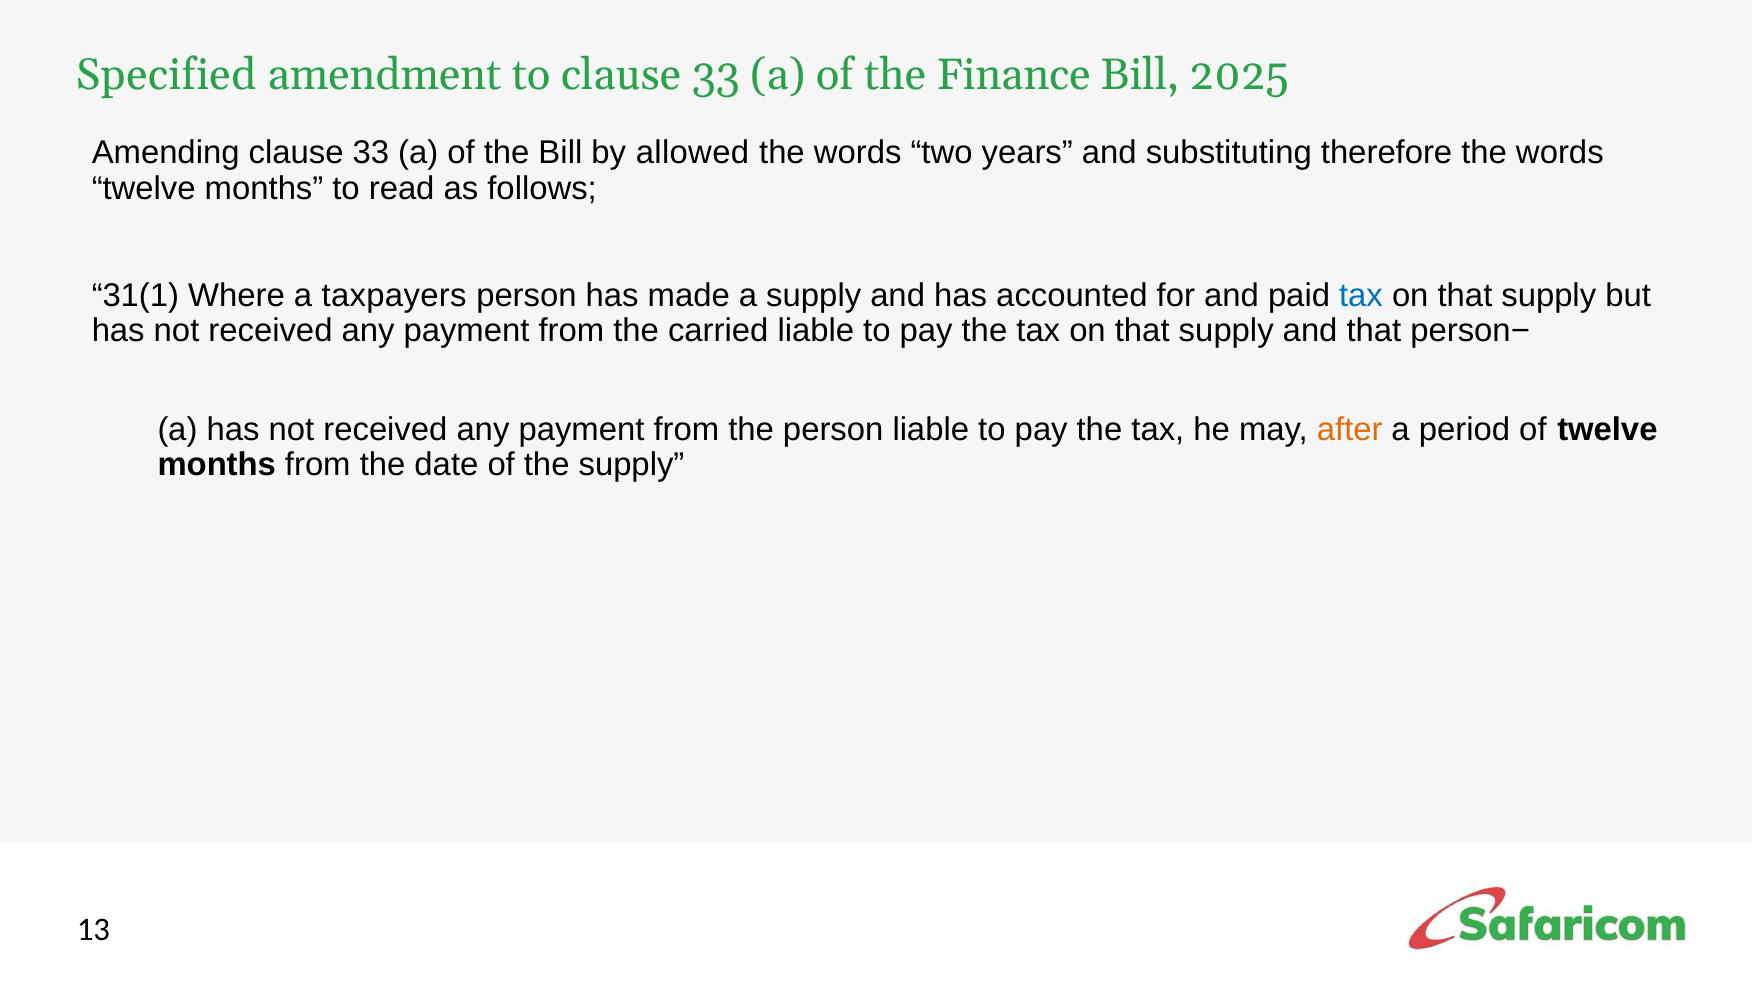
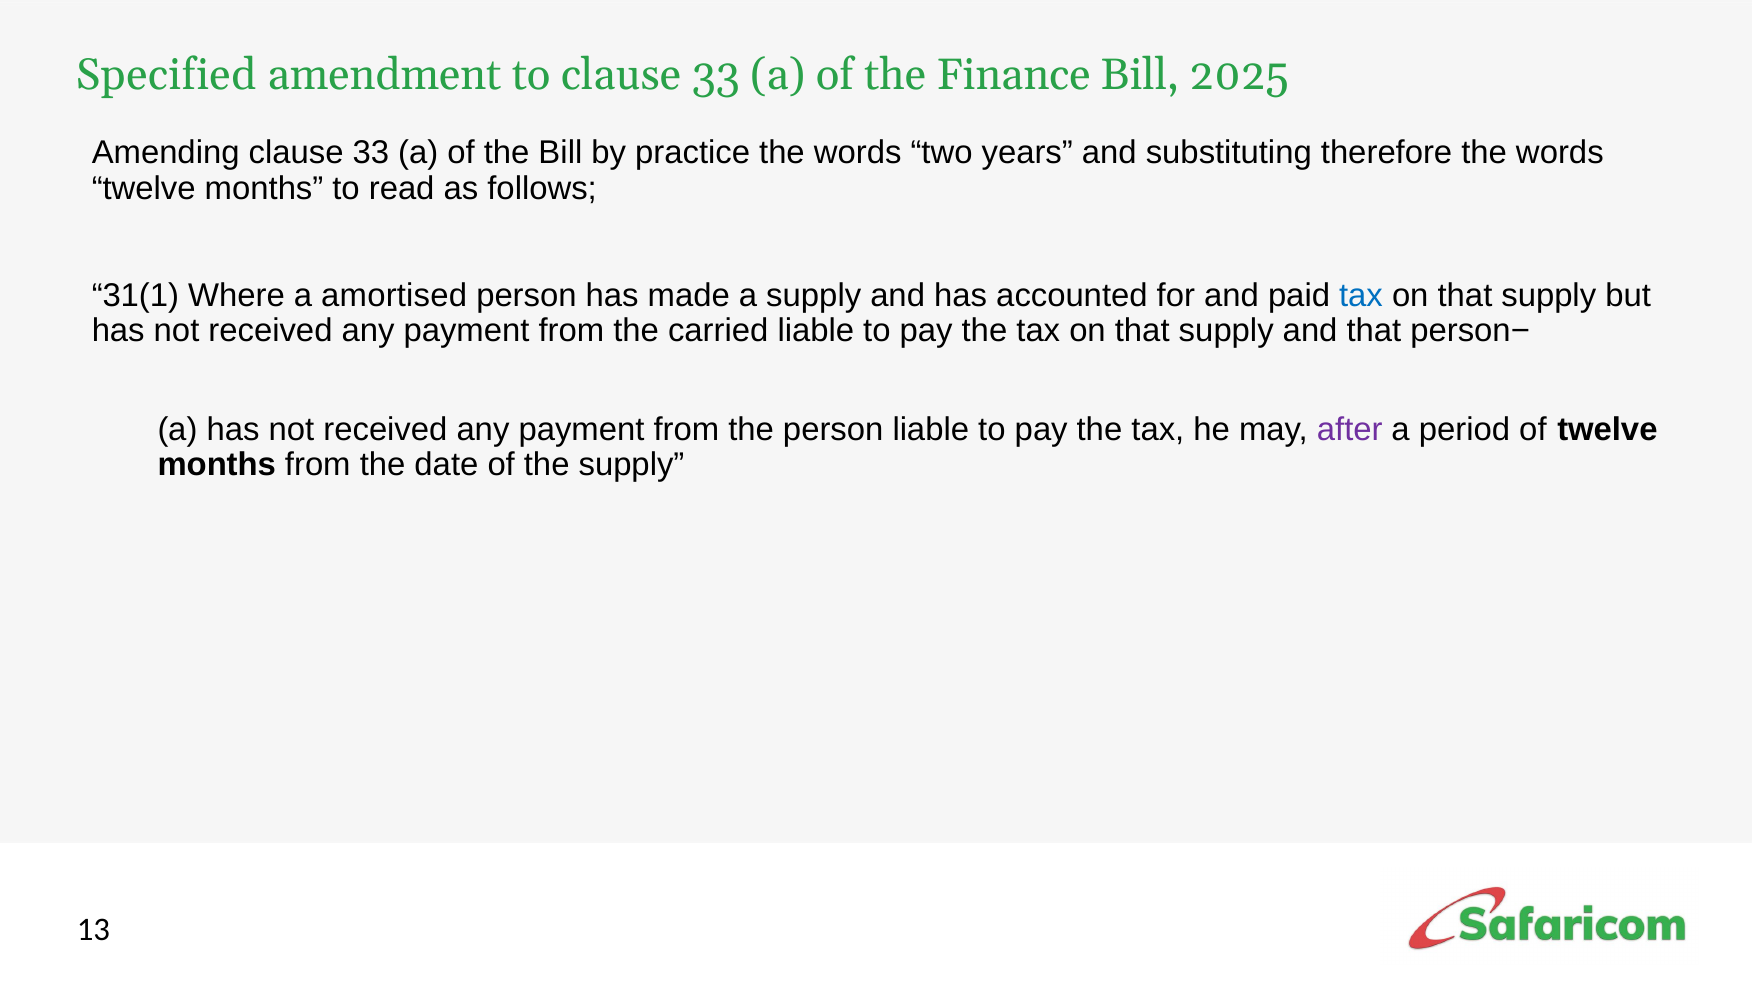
allowed: allowed -> practice (693, 153)
taxpayers: taxpayers -> amortised (394, 296)
after colour: orange -> purple (1350, 430)
